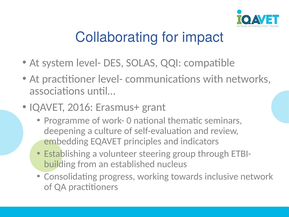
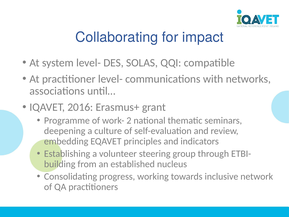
0: 0 -> 2 (129, 120)
